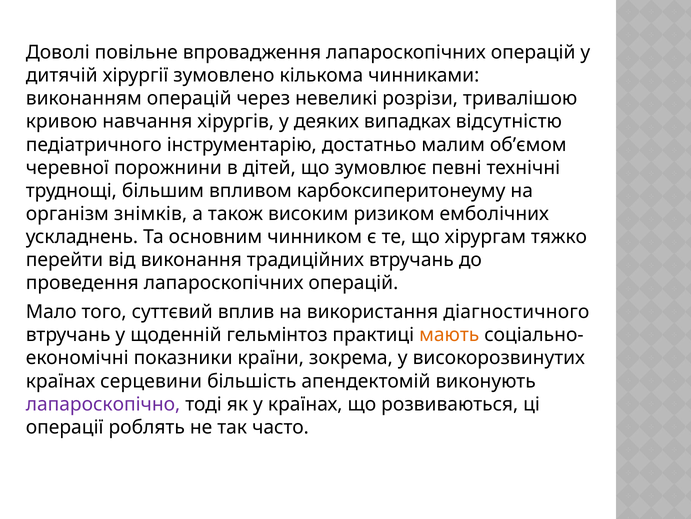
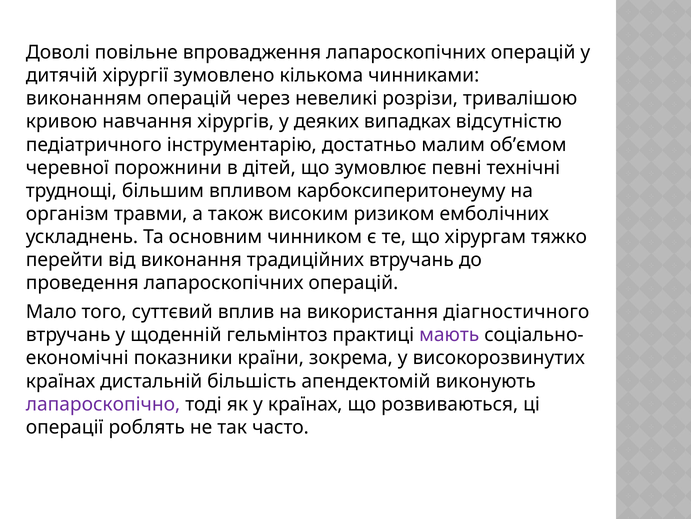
знімків: знімків -> травми (151, 214)
мають colour: orange -> purple (449, 335)
серцевини: серцевини -> дистальній (151, 381)
